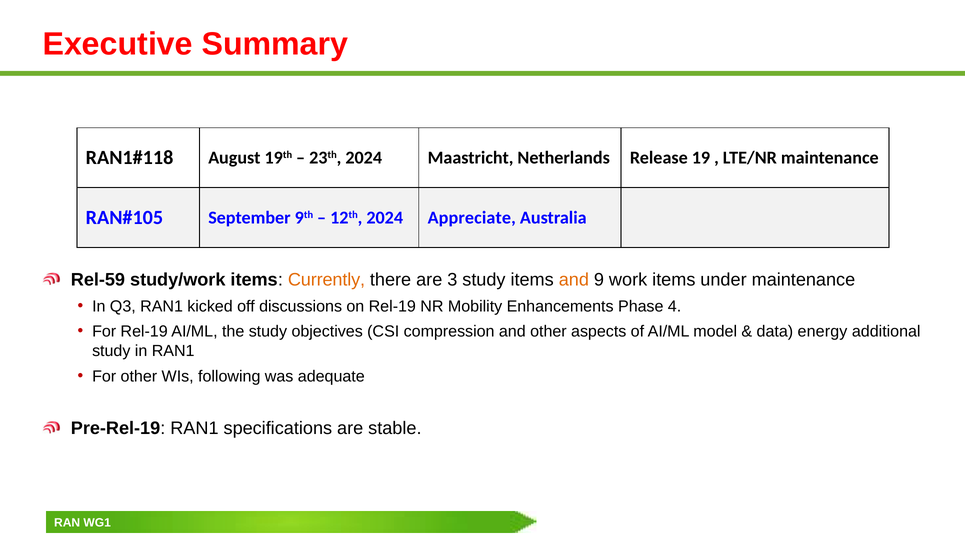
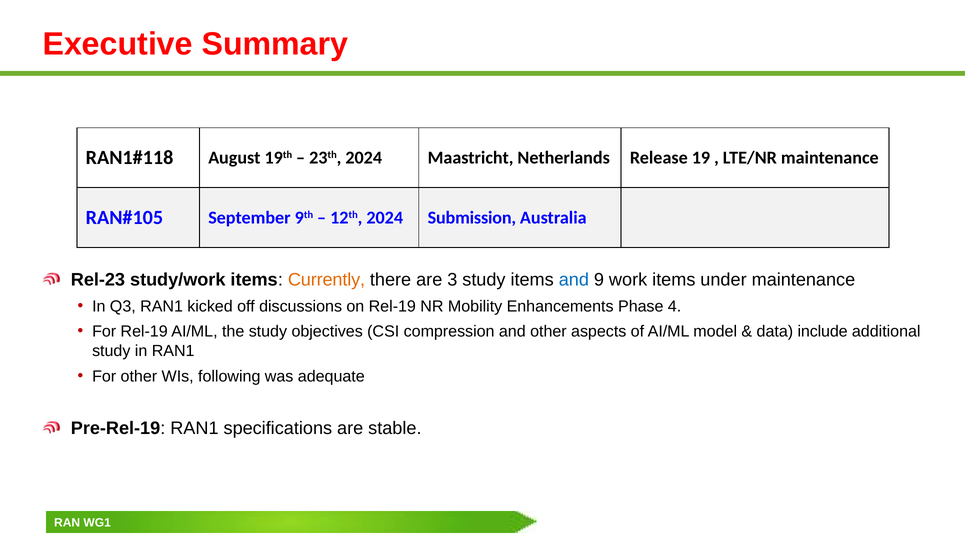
Appreciate: Appreciate -> Submission (472, 218)
Rel-59: Rel-59 -> Rel-23 (98, 280)
and colour: orange -> blue (574, 280)
energy: energy -> include (823, 331)
